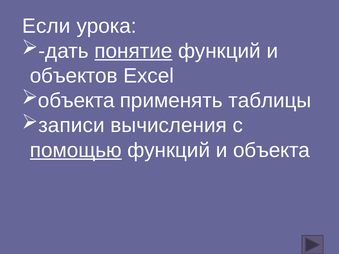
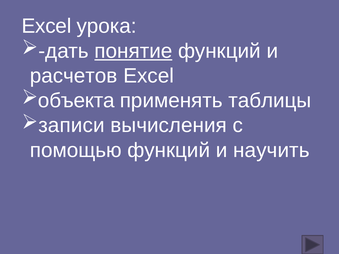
Если: Если -> Excel (46, 26)
объектов: объектов -> расчетов (74, 76)
помощью underline: present -> none (76, 150)
и объекта: объекта -> научить (271, 150)
